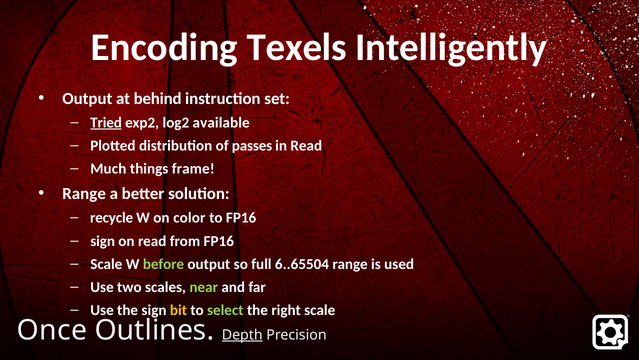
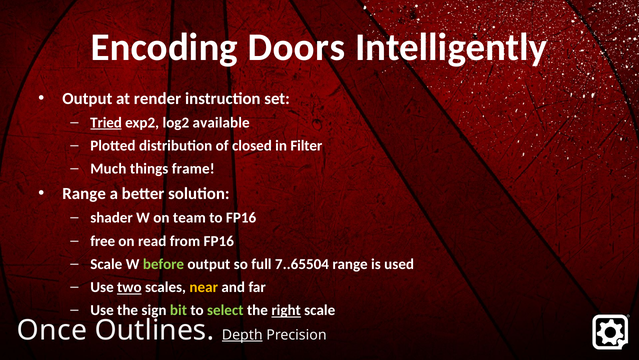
Texels: Texels -> Doors (296, 47)
behind: behind -> render (158, 98)
passes: passes -> closed (252, 145)
in Read: Read -> Filter (306, 145)
recycle: recycle -> shader (112, 218)
color: color -> team (189, 218)
sign: sign -> free (103, 241)
6..65504: 6..65504 -> 7..65504 (302, 264)
two underline: none -> present (129, 287)
near colour: light green -> yellow (204, 287)
bit colour: yellow -> light green (179, 310)
right underline: none -> present (286, 310)
